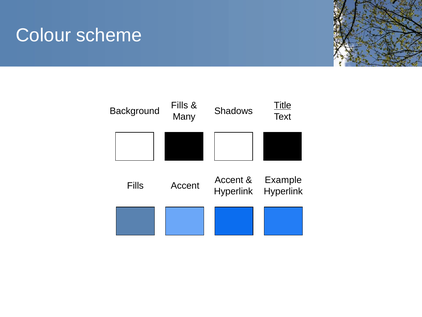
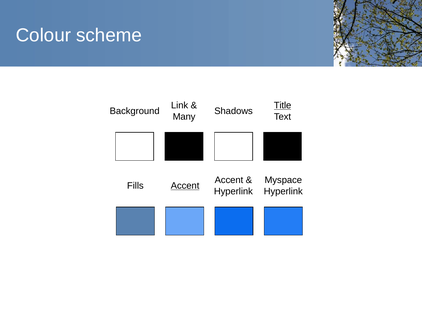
Fills: Fills -> Link (180, 105)
Example: Example -> Myspace (283, 180)
Accent underline: none -> present (185, 186)
